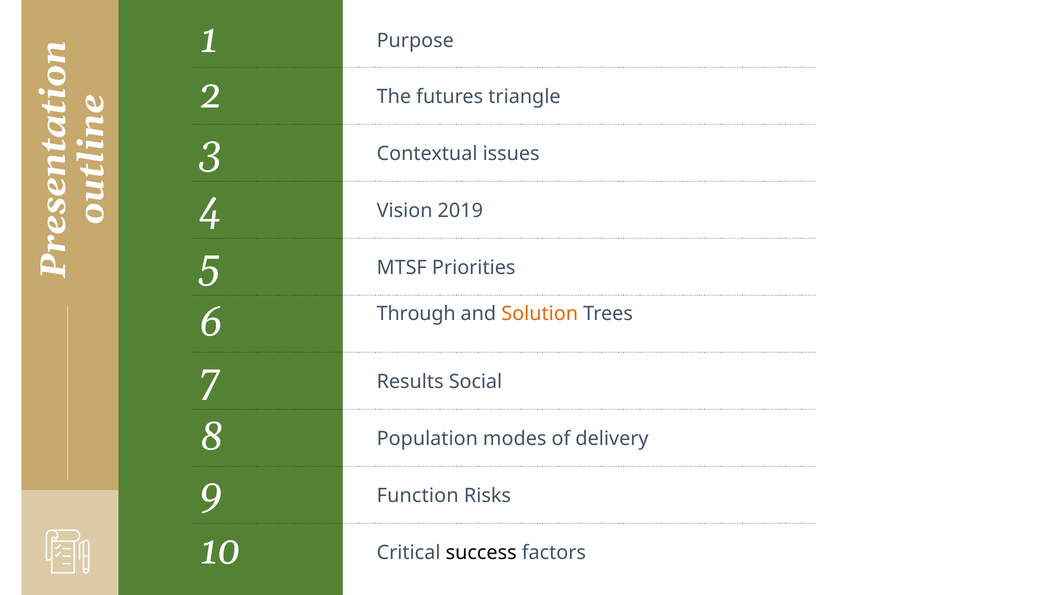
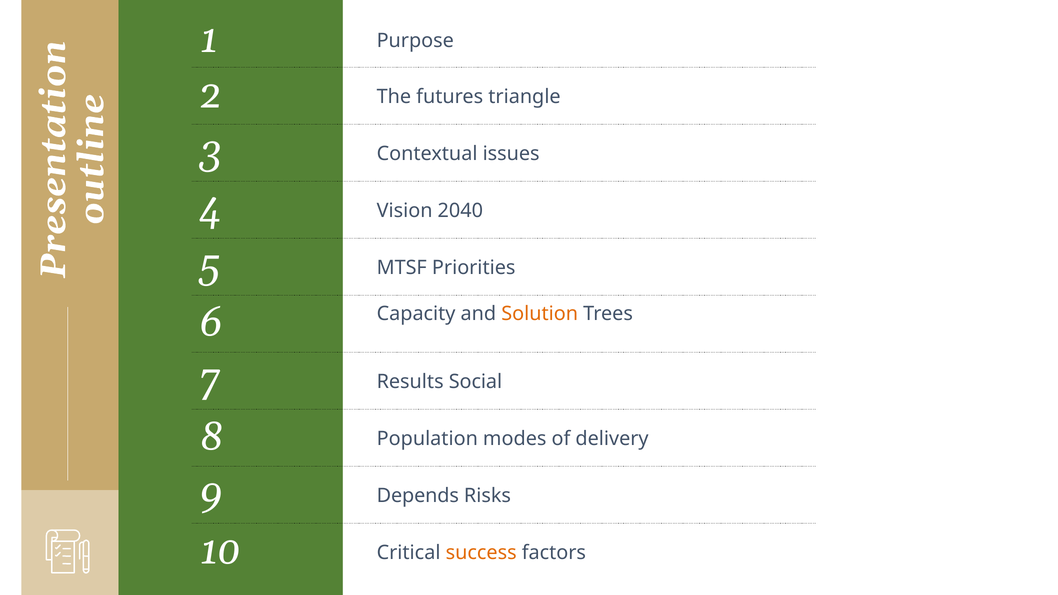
2019: 2019 -> 2040 (460, 211)
Through: Through -> Capacity (416, 314)
Function: Function -> Depends (418, 496)
success colour: black -> orange (481, 553)
